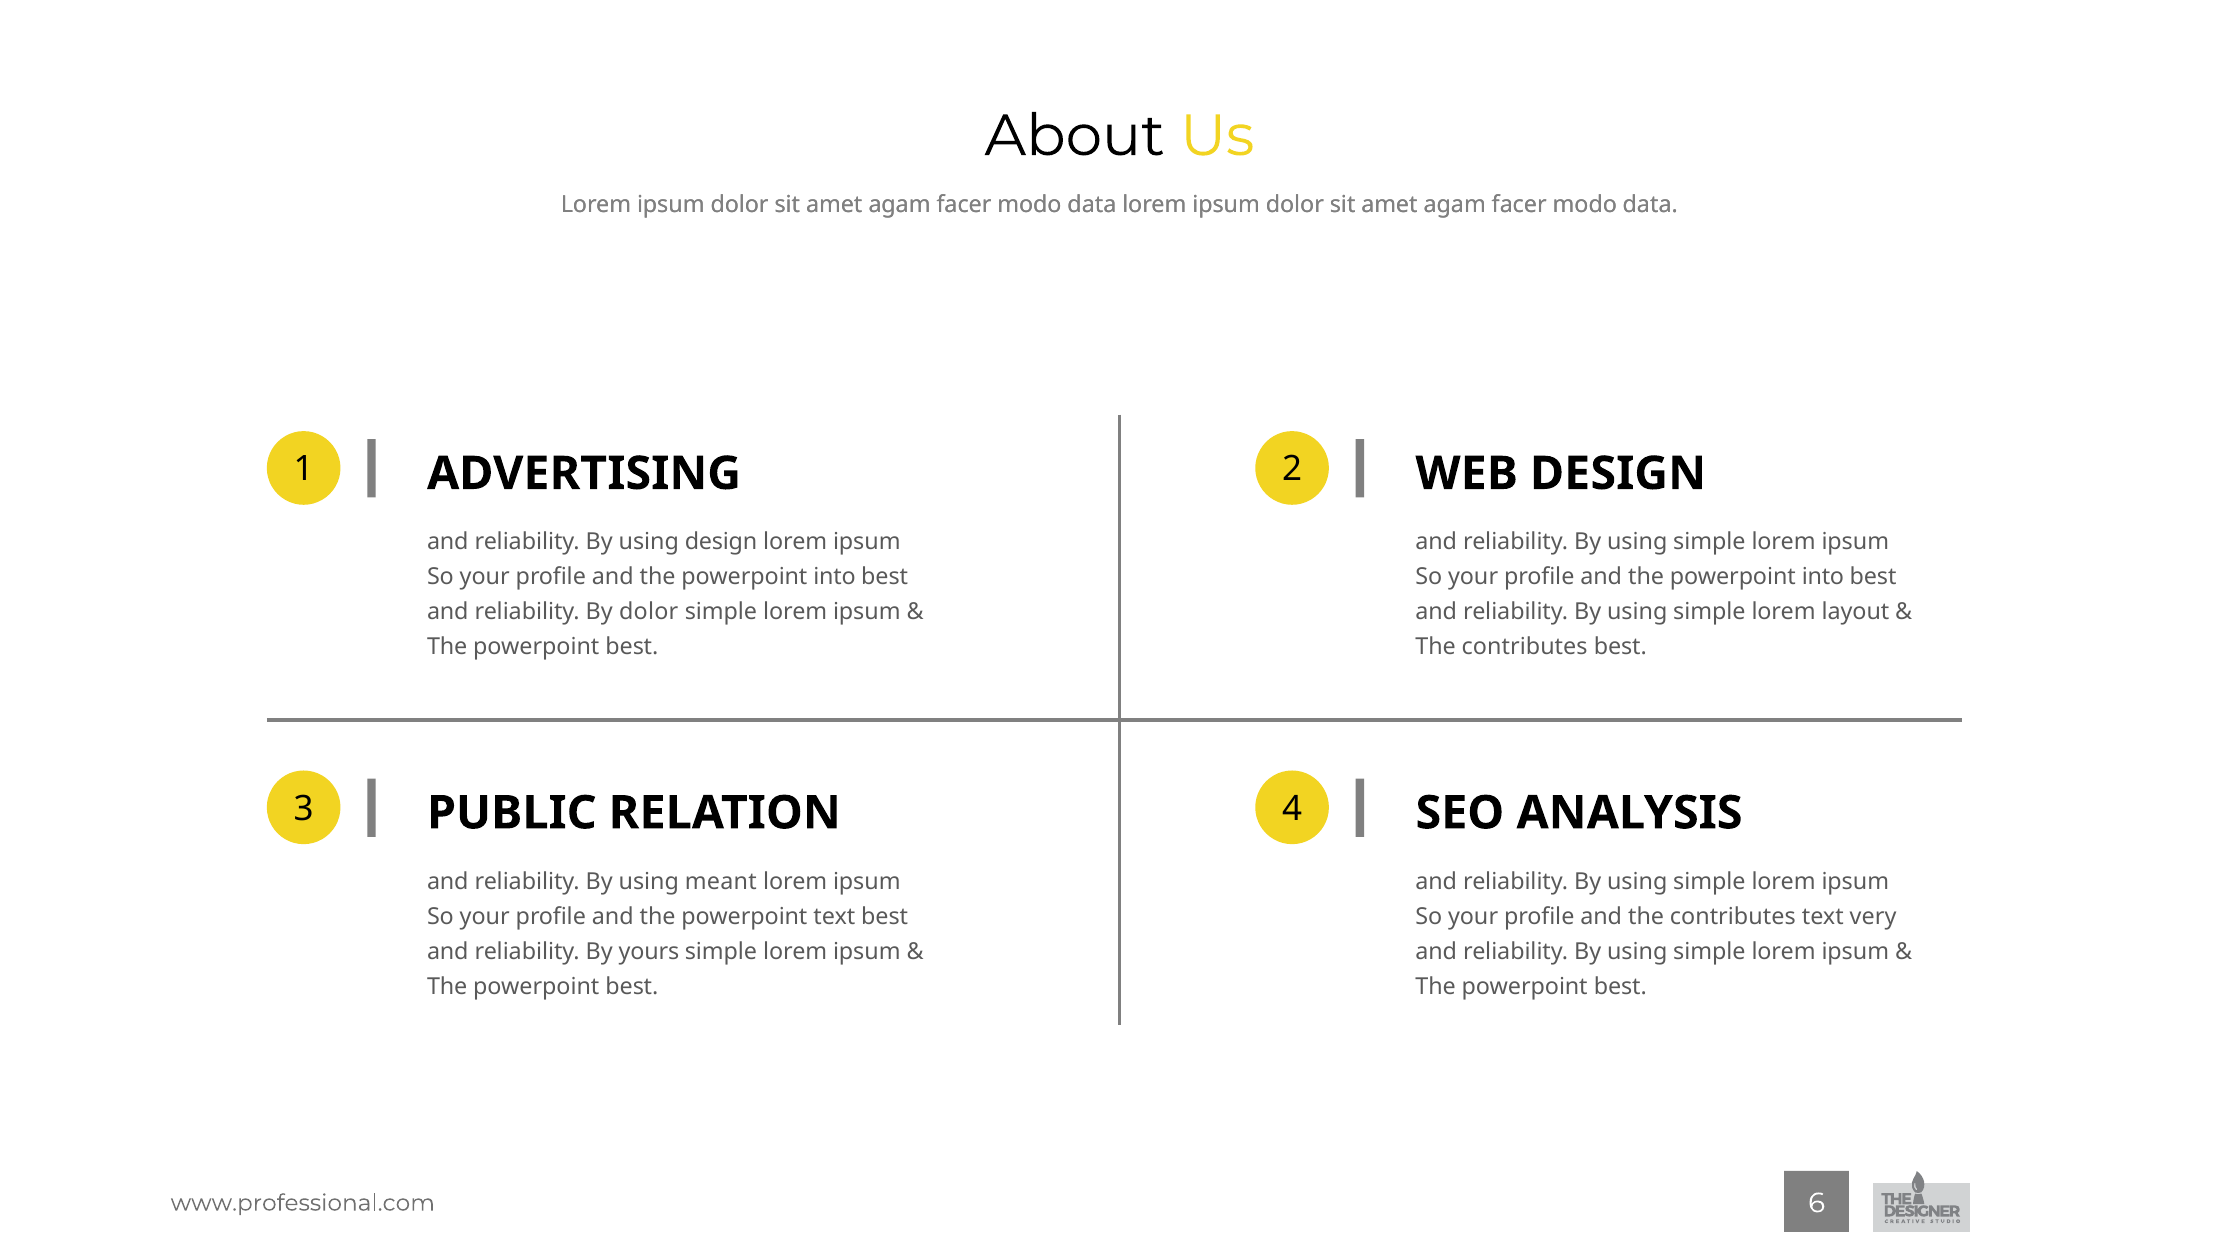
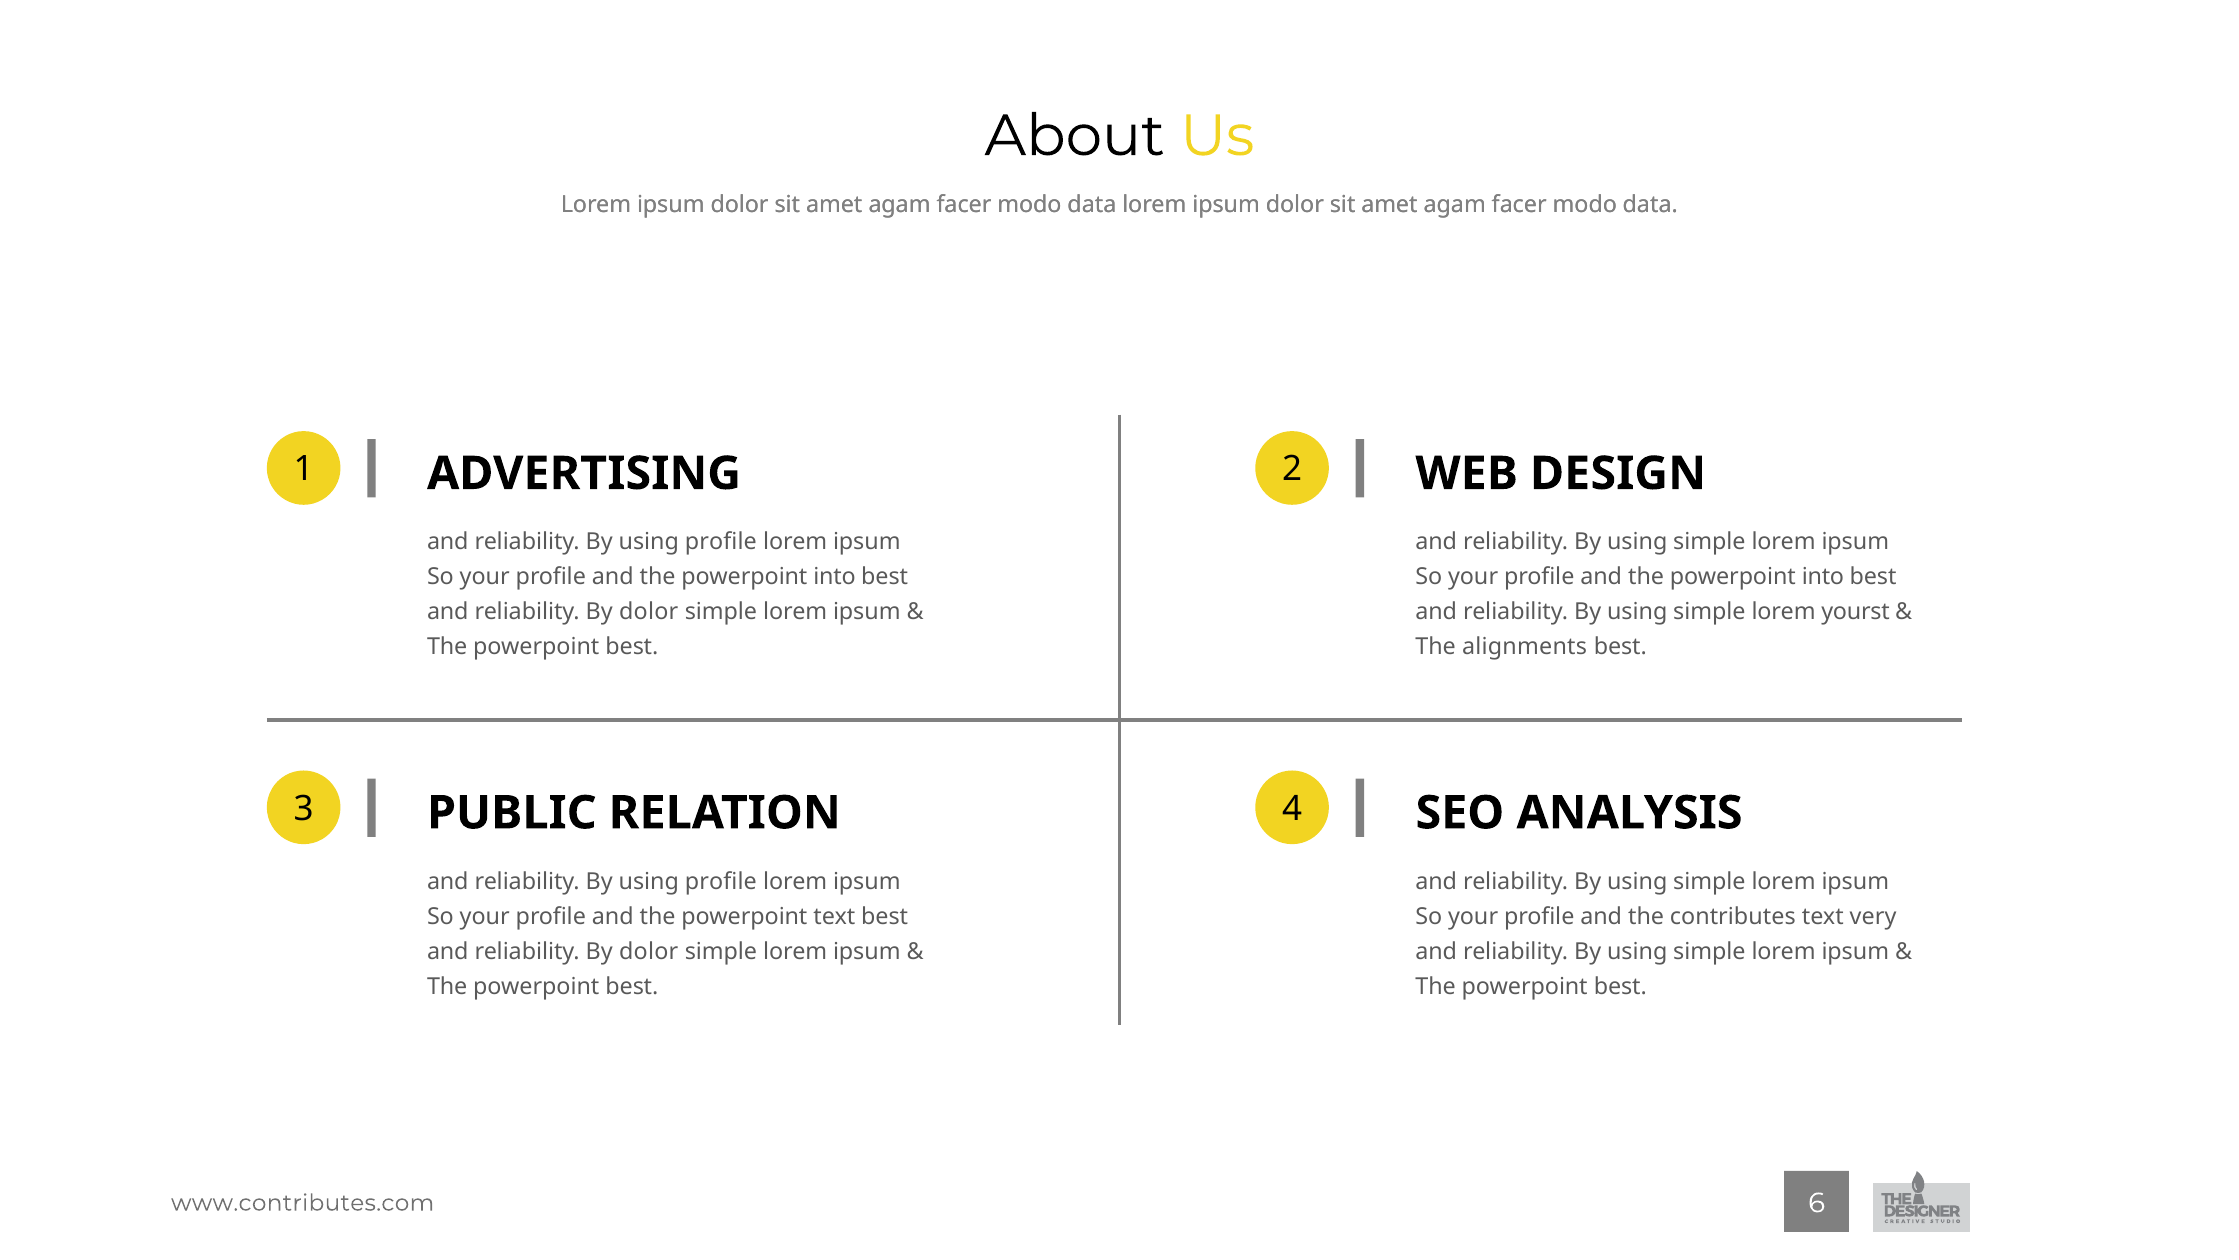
design: design -> profile (721, 542)
layout: layout -> yourst (1856, 612)
contributes: contributes -> alignments (1525, 647)
meant: meant -> profile (721, 881)
yours: yours -> dolor (649, 951)
www.professional.com: www.professional.com -> www.contributes.com (303, 1202)
